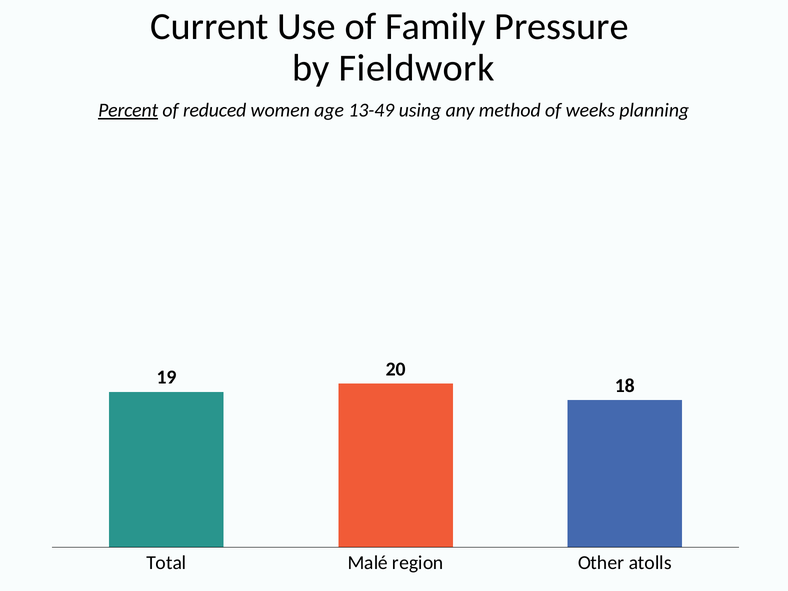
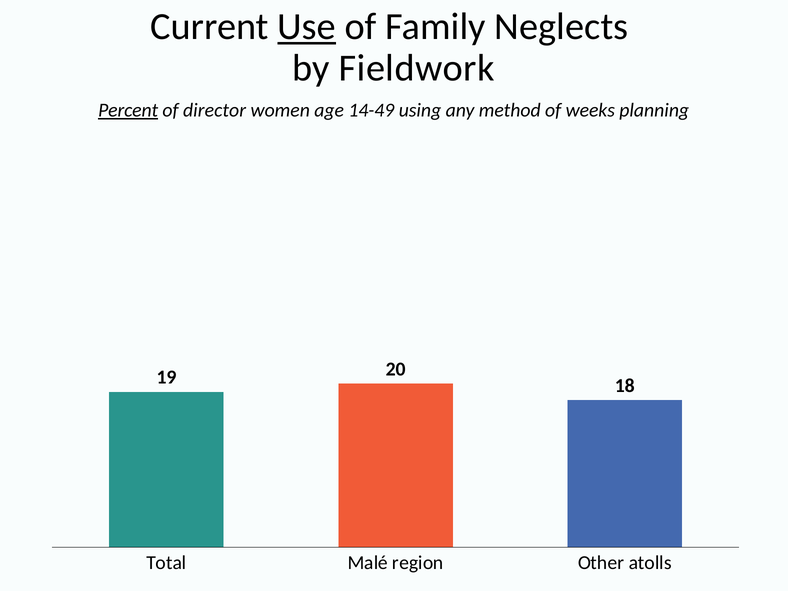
Use underline: none -> present (307, 27)
Pressure: Pressure -> Neglects (561, 27)
reduced: reduced -> director (215, 110)
13-49: 13-49 -> 14-49 (371, 110)
